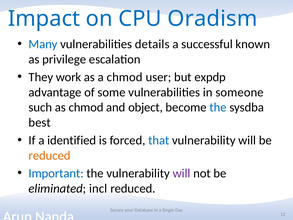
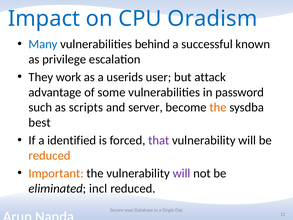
details: details -> behind (152, 44)
a chmod: chmod -> userids (125, 77)
expdp: expdp -> attack (210, 77)
someone: someone -> password (240, 92)
as chmod: chmod -> scripts (86, 107)
object: object -> server (146, 107)
the colour: blue -> orange (218, 107)
that colour: blue -> purple (159, 140)
Important colour: blue -> orange (56, 173)
